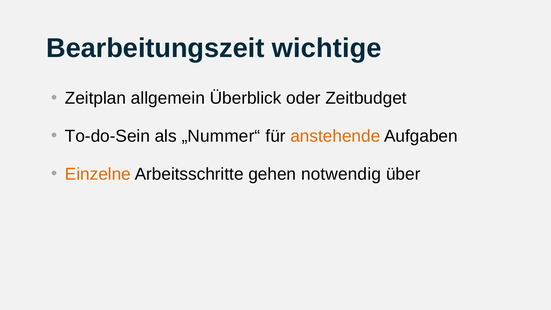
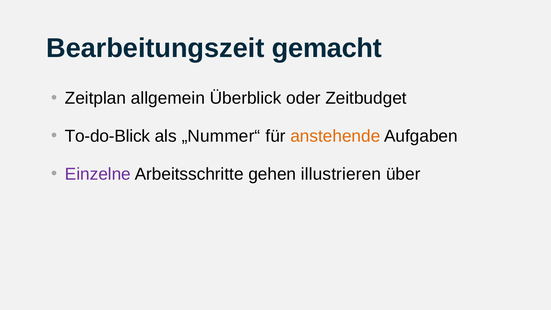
wichtige: wichtige -> gemacht (327, 48)
To-do-Sein: To-do-Sein -> To-do-Blick (108, 136)
Einzelne colour: orange -> purple (98, 174)
notwendig: notwendig -> illustrieren (341, 174)
